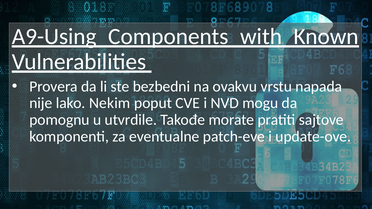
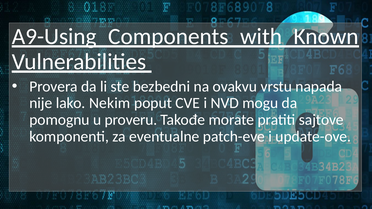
utvrdile: utvrdile -> proveru (131, 120)
